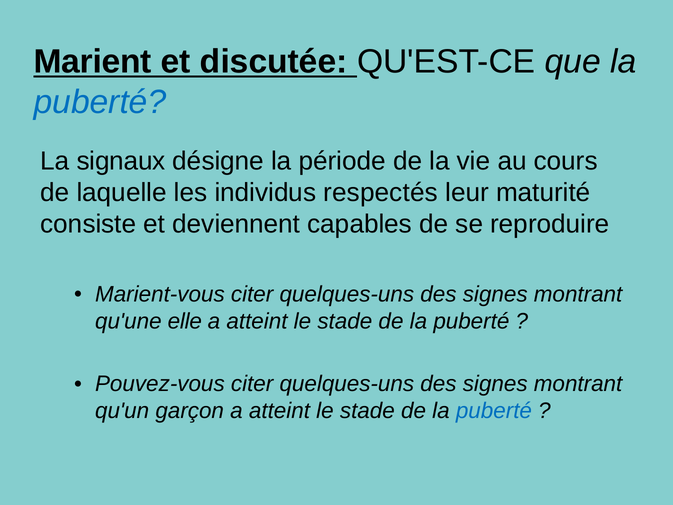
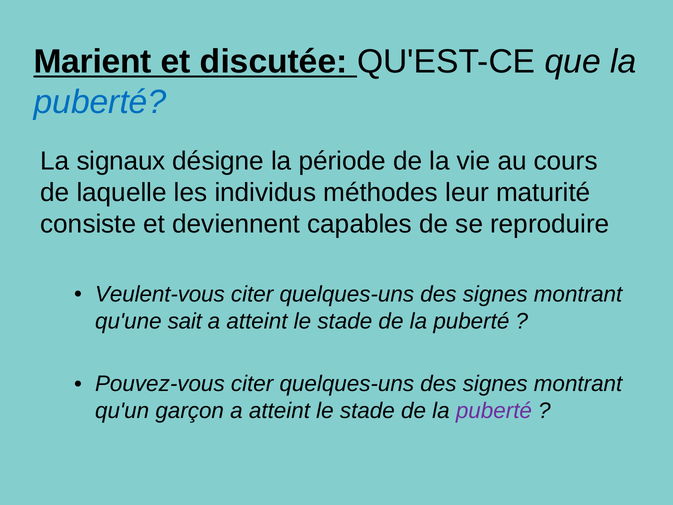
respectés: respectés -> méthodes (381, 193)
Marient-vous: Marient-vous -> Veulent-vous (160, 294)
elle: elle -> sait (185, 321)
puberté colour: blue -> purple (494, 411)
